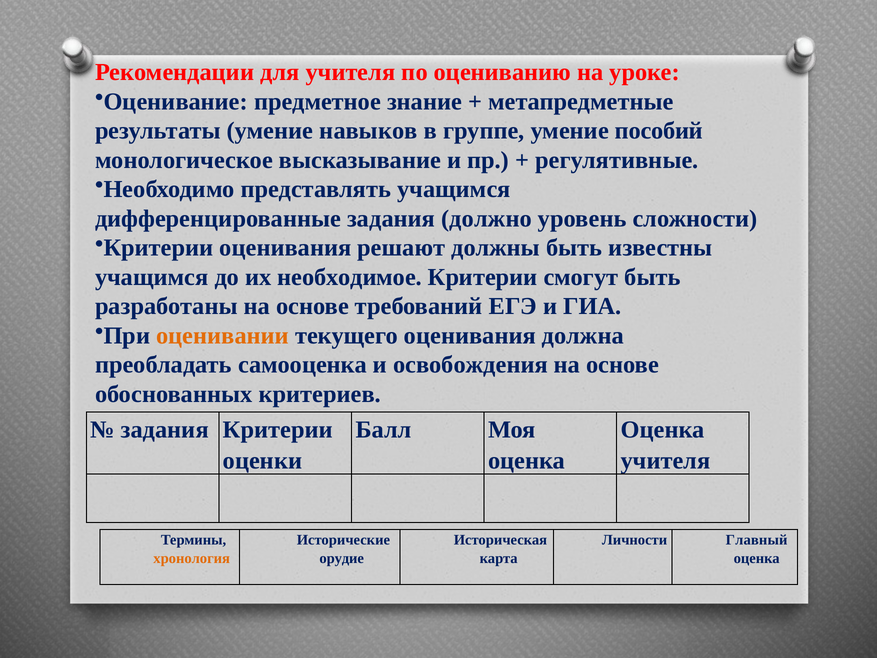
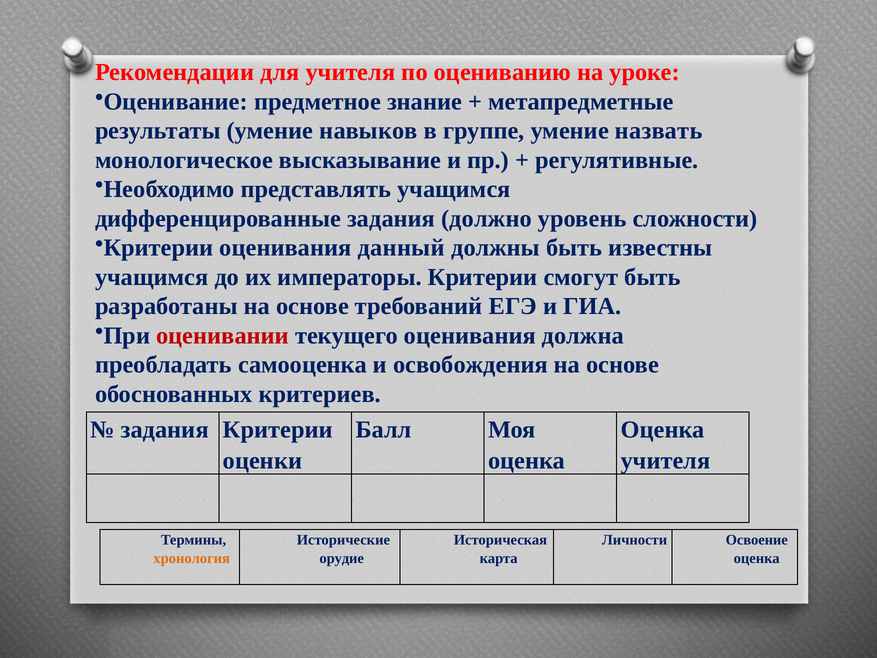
пособий: пособий -> назвать (659, 131)
решают: решают -> данный (401, 248)
необходимое: необходимое -> императоры (350, 277)
оценивании colour: orange -> red (223, 336)
Главный: Главный -> Освоение (757, 540)
